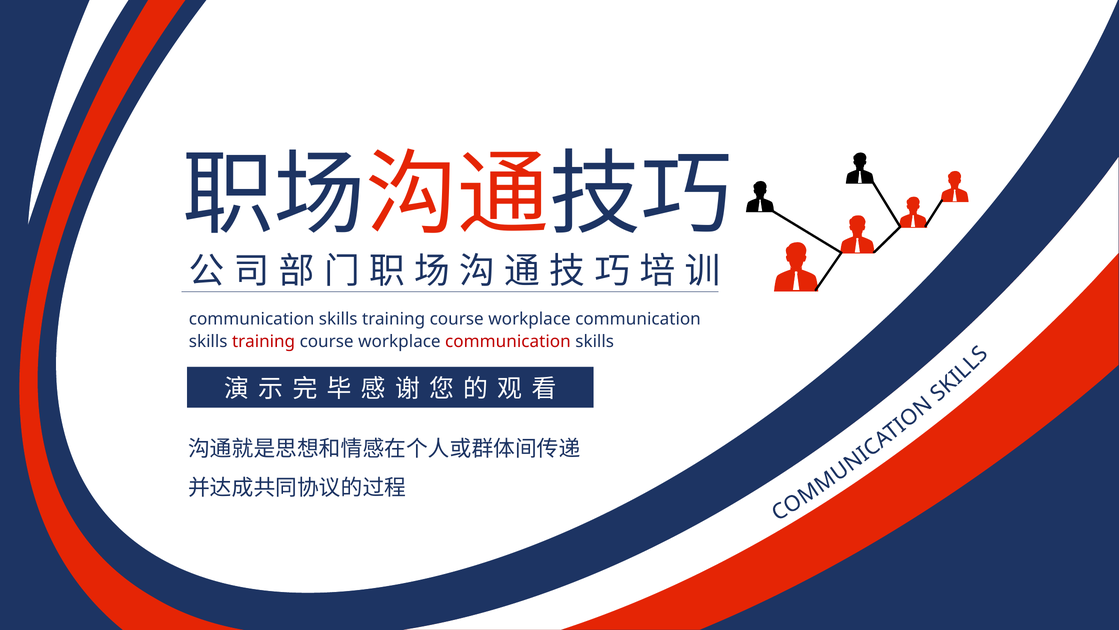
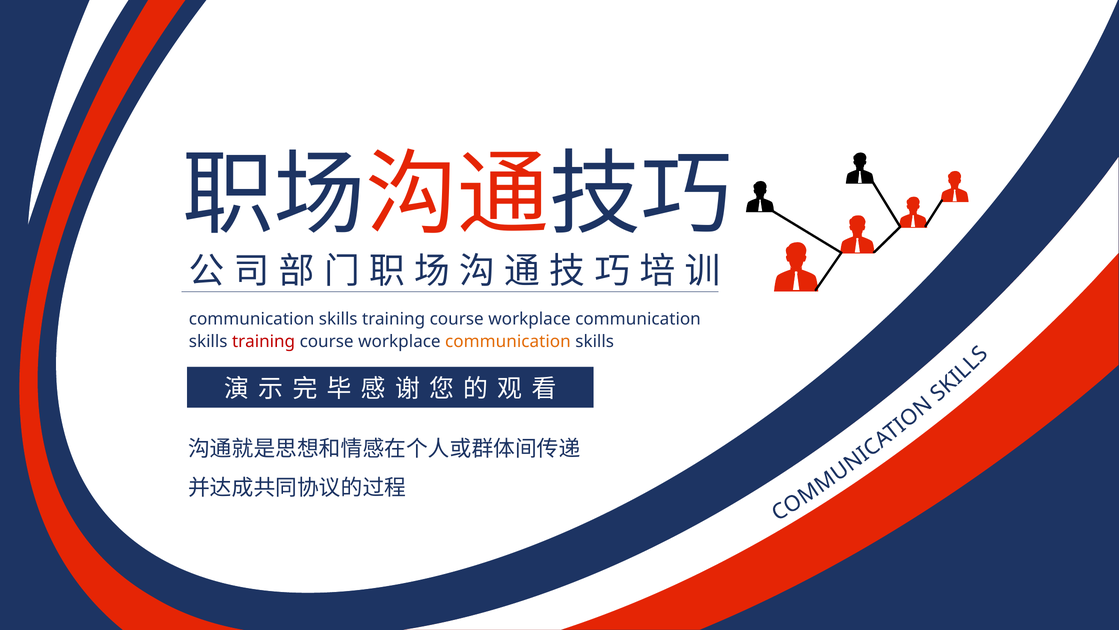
communication colour: red -> orange (508, 342)
